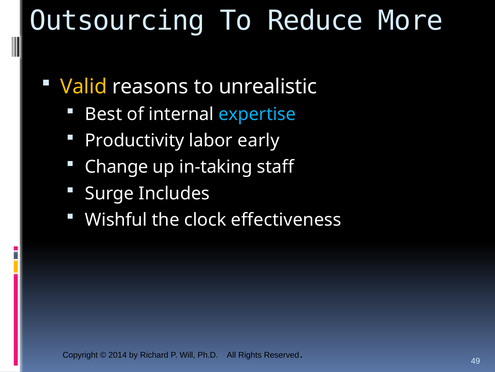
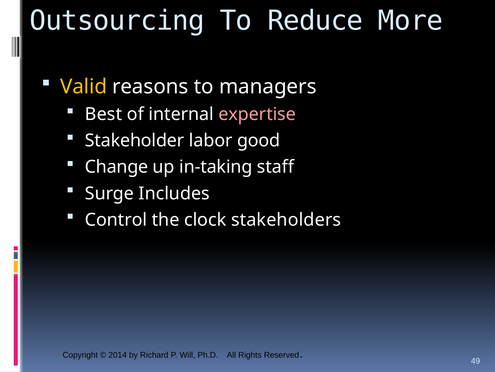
unrealistic: unrealistic -> managers (268, 86)
expertise colour: light blue -> pink (257, 114)
Productivity: Productivity -> Stakeholder (135, 140)
early: early -> good (259, 140)
Wishful: Wishful -> Control (116, 219)
effectiveness: effectiveness -> stakeholders (286, 219)
